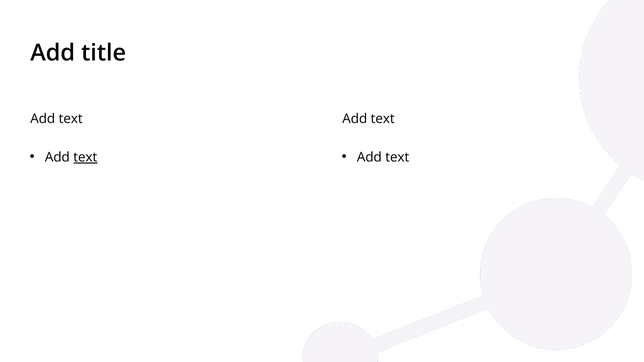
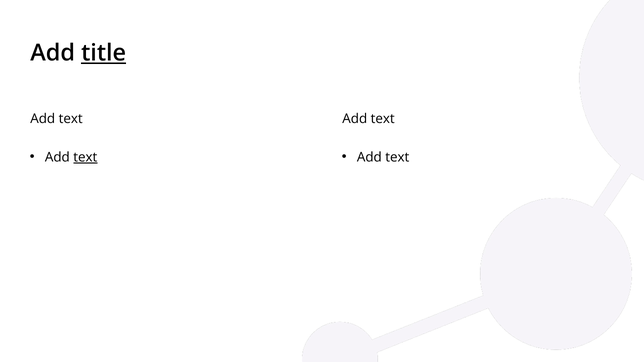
title underline: none -> present (104, 53)
